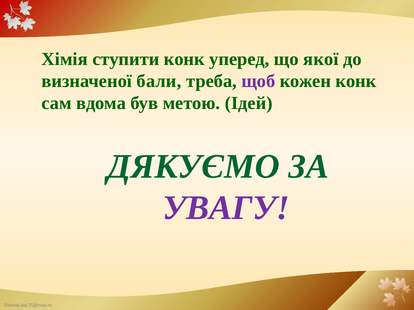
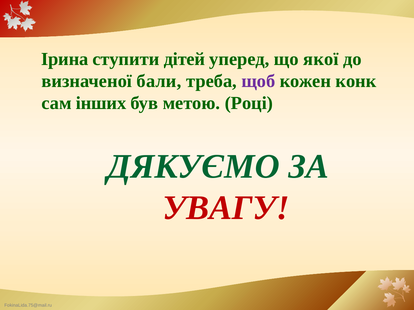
Хімія: Хімія -> Ірина (65, 59)
ступити конк: конк -> дітей (184, 59)
вдома: вдома -> інших (101, 103)
Ідей: Ідей -> Році (249, 103)
УВАГУ colour: purple -> red (226, 208)
